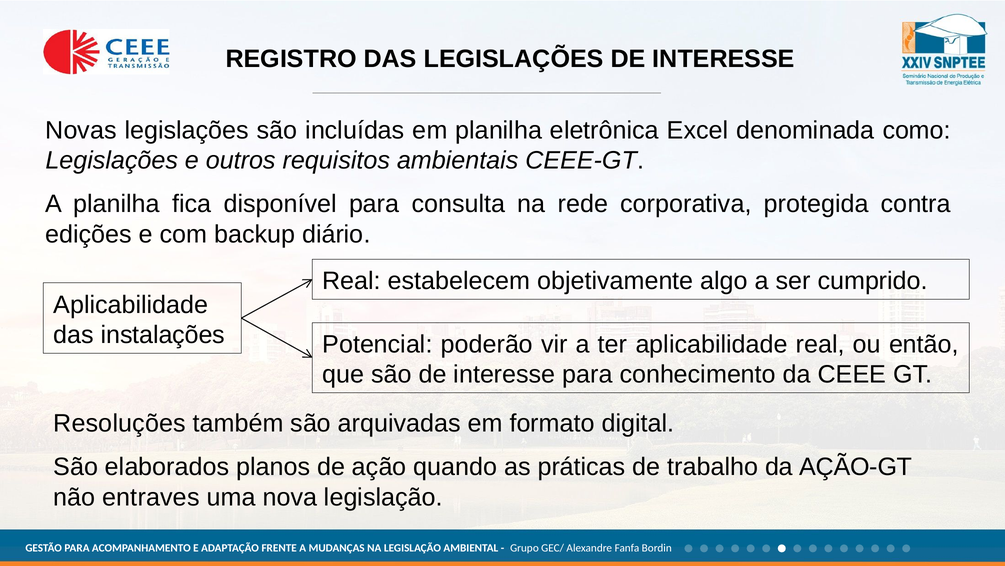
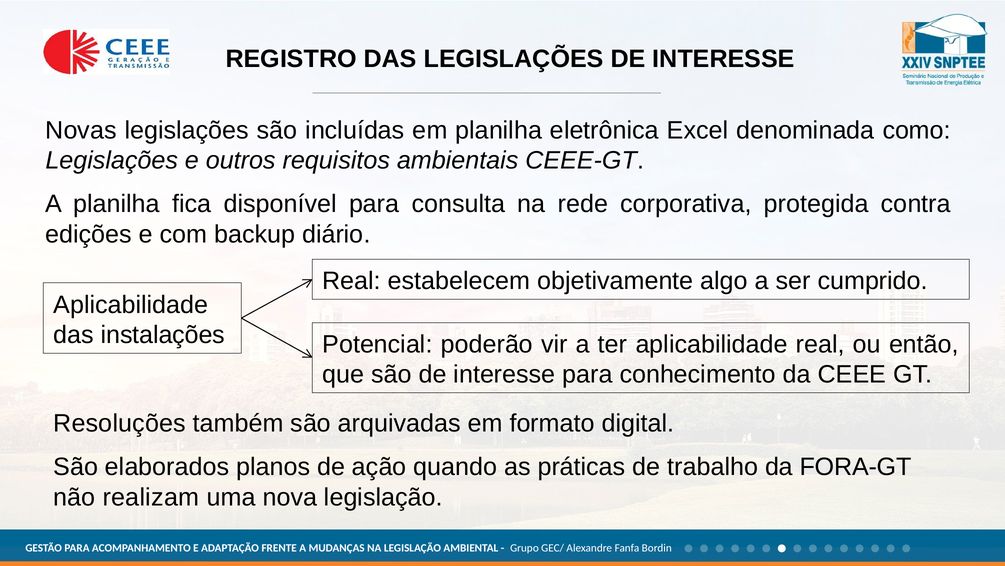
AÇÃO-GT: AÇÃO-GT -> FORA-GT (856, 467)
entraves: entraves -> realizam (151, 497)
